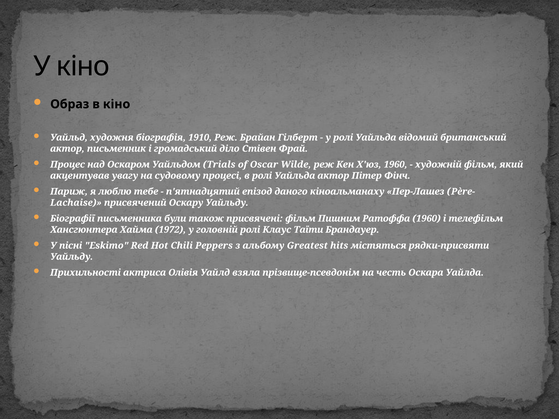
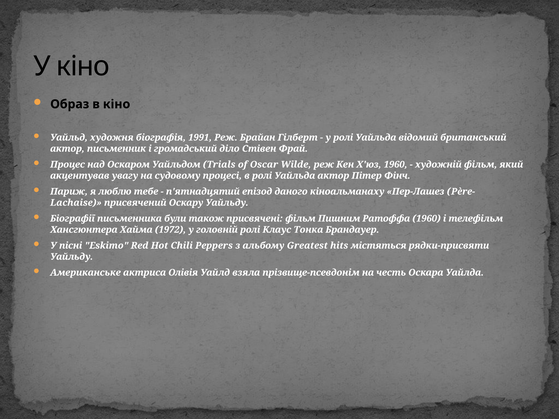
1910: 1910 -> 1991 (200, 138)
Таїти: Таїти -> Тонка (308, 230)
Прихильності: Прихильності -> Американське (85, 273)
